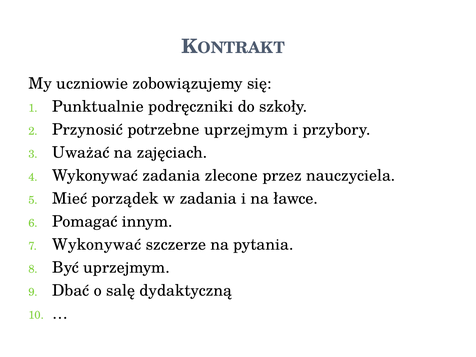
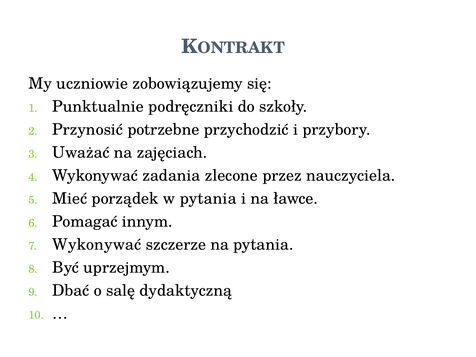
potrzebne uprzejmym: uprzejmym -> przychodzić (246, 130)
w zadania: zadania -> pytania (208, 199)
